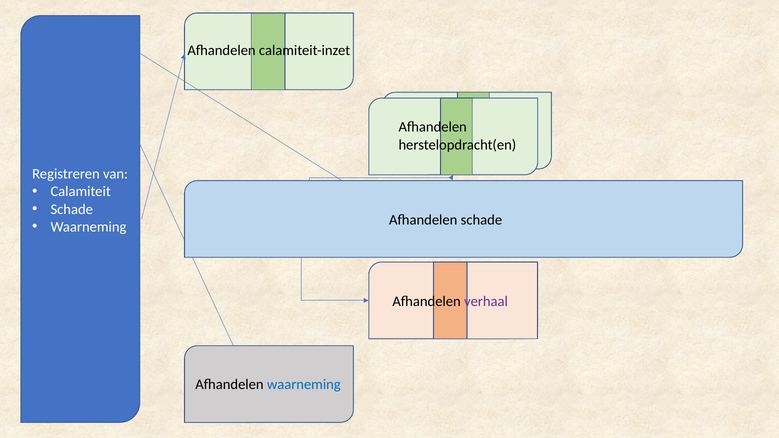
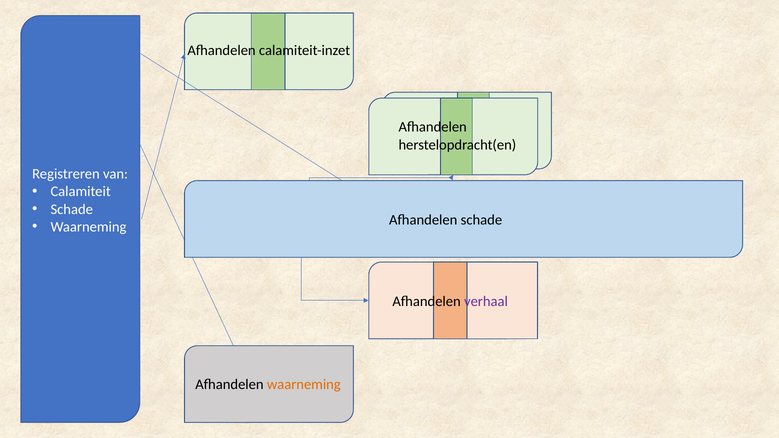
waarneming colour: blue -> orange (304, 385)
